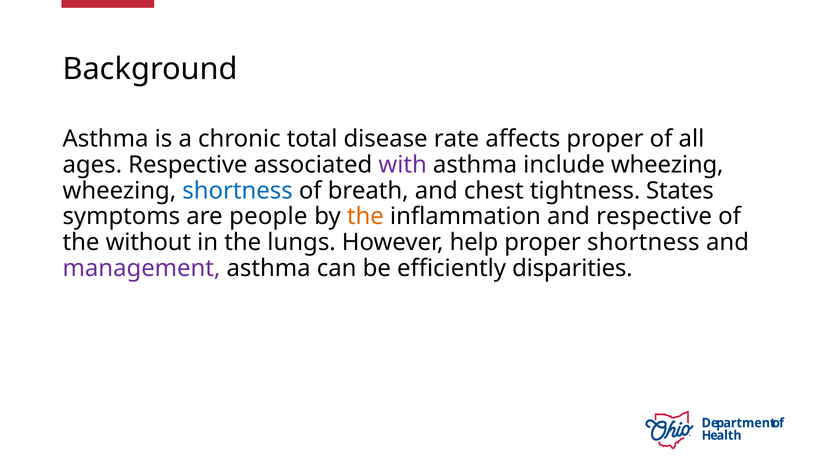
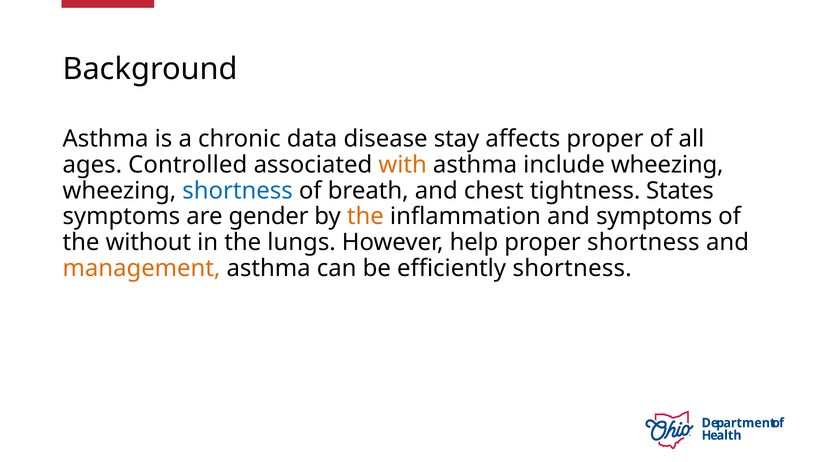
total: total -> data (312, 139)
rate: rate -> stay (457, 139)
ages Respective: Respective -> Controlled (188, 165)
with colour: purple -> orange (403, 165)
people: people -> gender (269, 216)
and respective: respective -> symptoms (654, 216)
management colour: purple -> orange (141, 268)
efficiently disparities: disparities -> shortness (572, 268)
